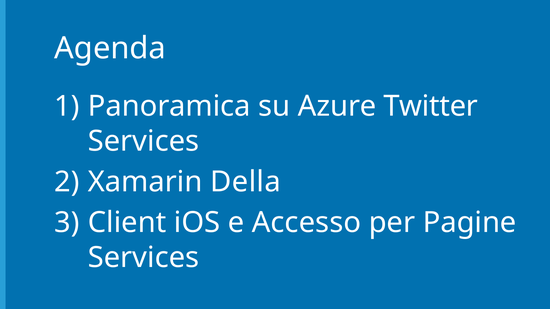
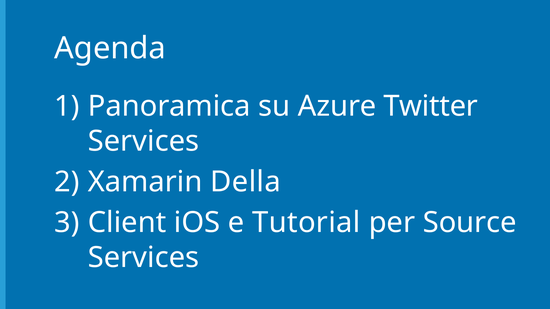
Accesso: Accesso -> Tutorial (306, 223)
Pagine: Pagine -> Source (470, 223)
